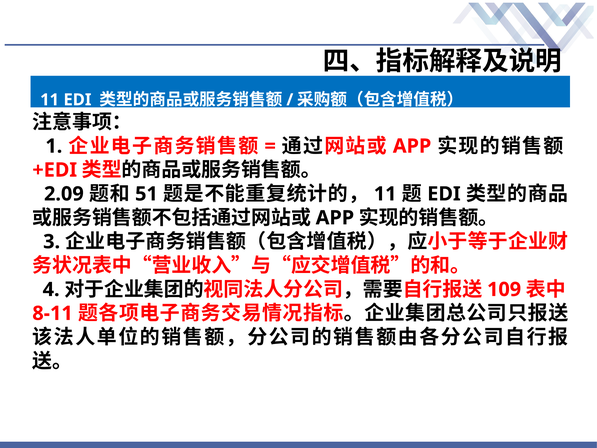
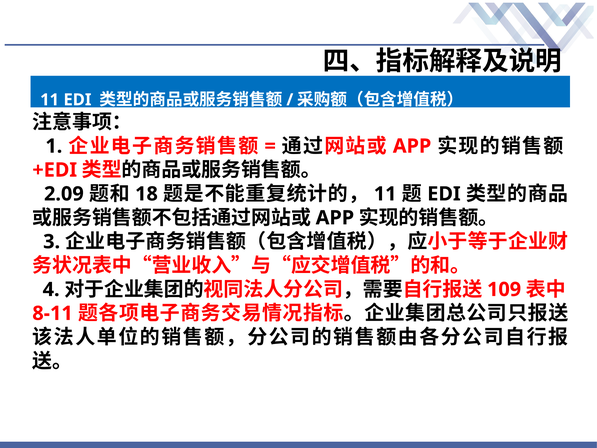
51: 51 -> 18 (146, 194)
